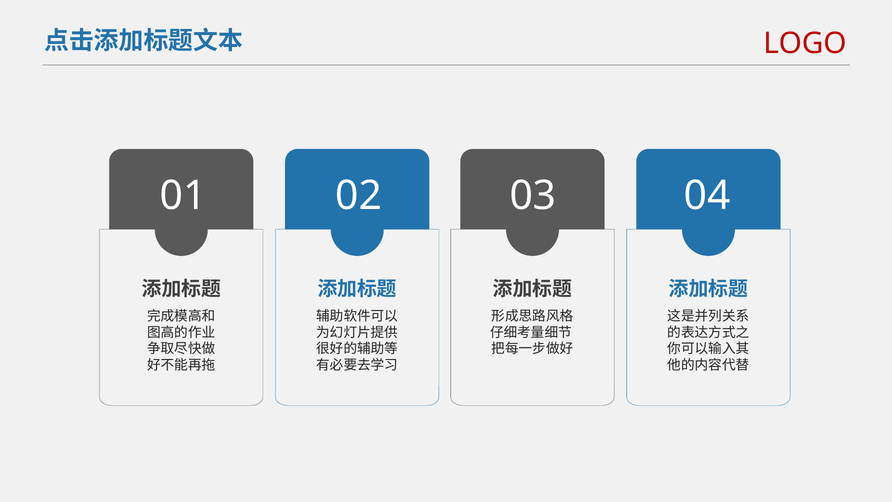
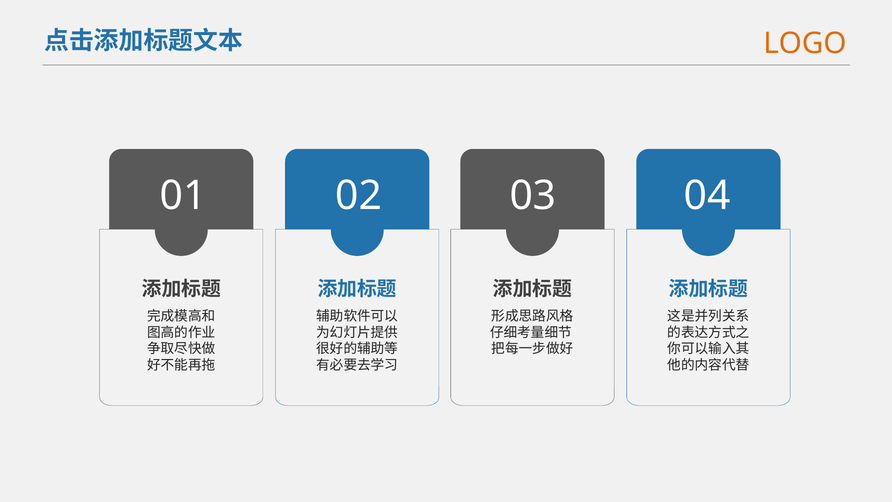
LOGO colour: red -> orange (805, 43)
